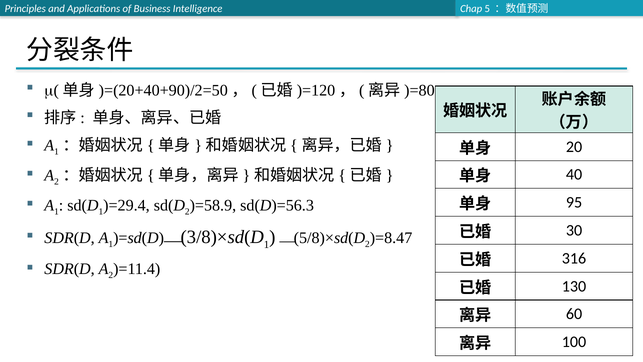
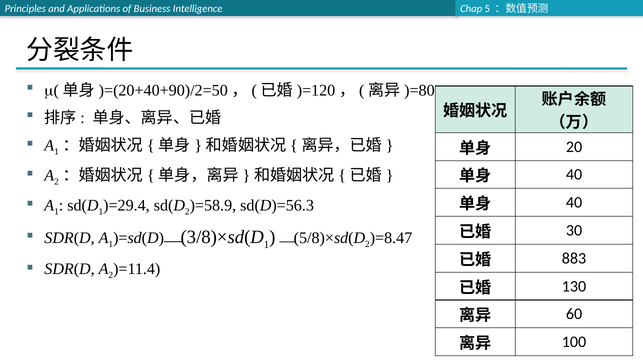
95: 95 -> 40 (574, 202)
316: 316 -> 883 (574, 258)
